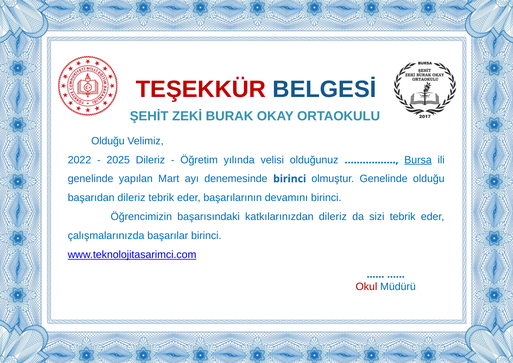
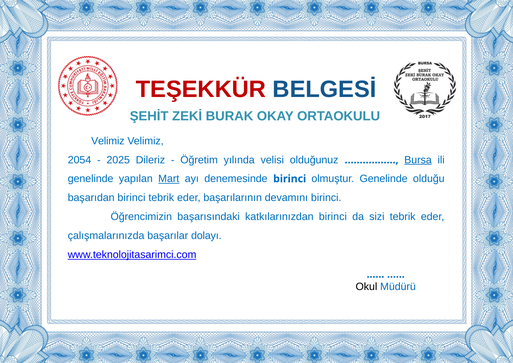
Olduğu: Olduğu -> Velimiz (108, 141)
2022: 2022 -> 2054 (80, 160)
Mart underline: none -> present (169, 179)
başarıdan dileriz: dileriz -> birinci (131, 197)
katkılarınızdan dileriz: dileriz -> birinci (333, 216)
başarılar birinci: birinci -> dolayı (206, 235)
Okul colour: red -> black (366, 286)
